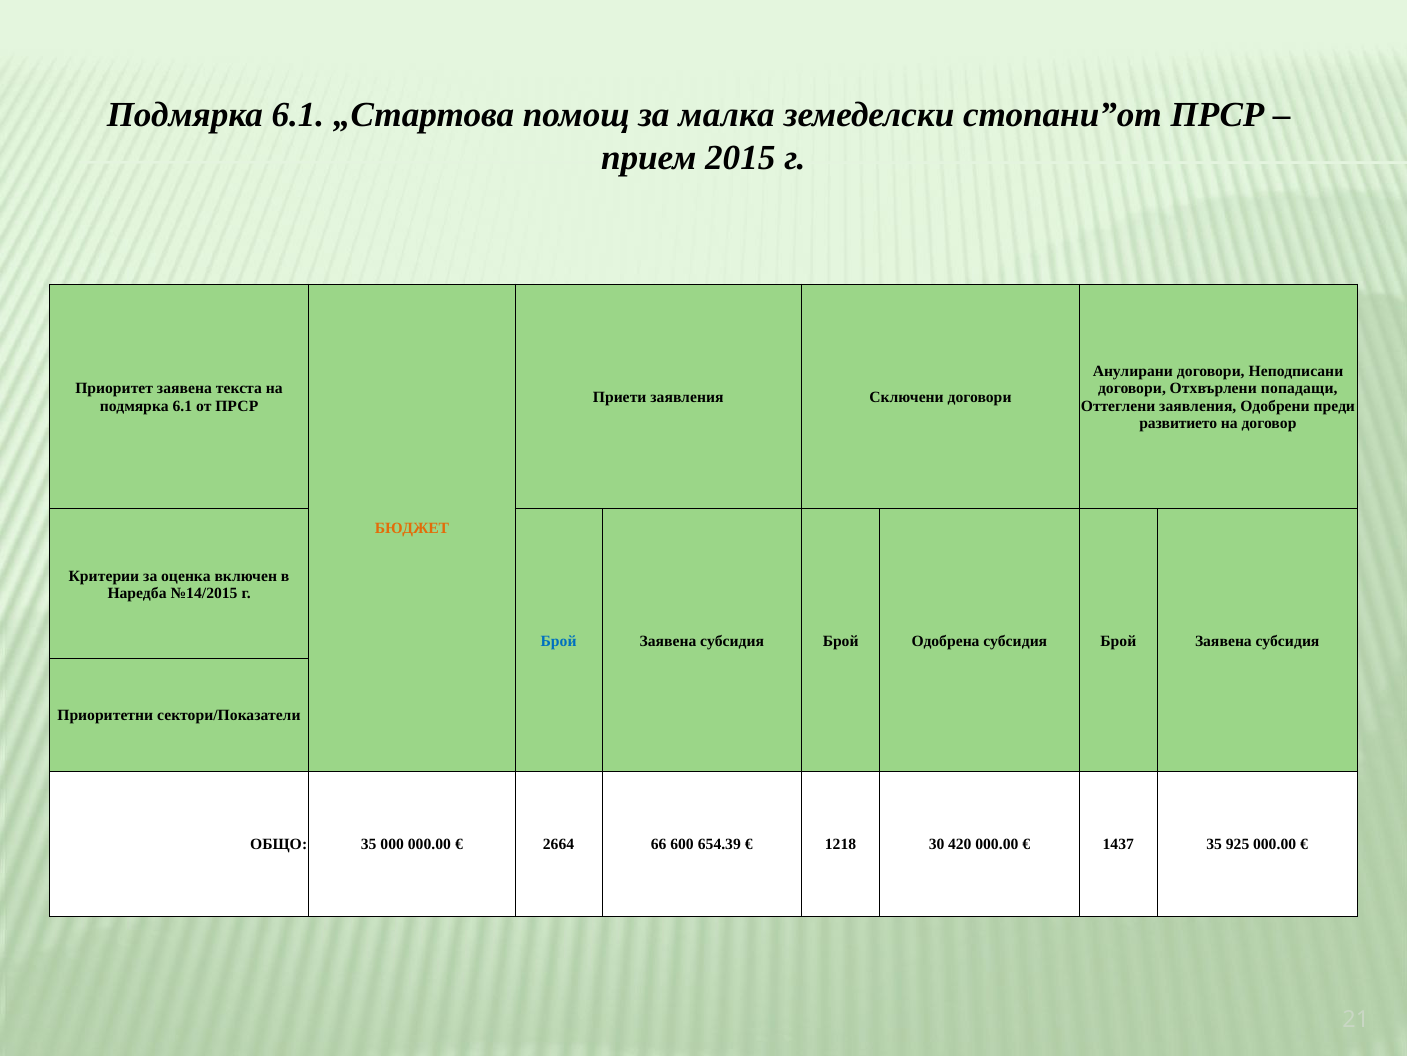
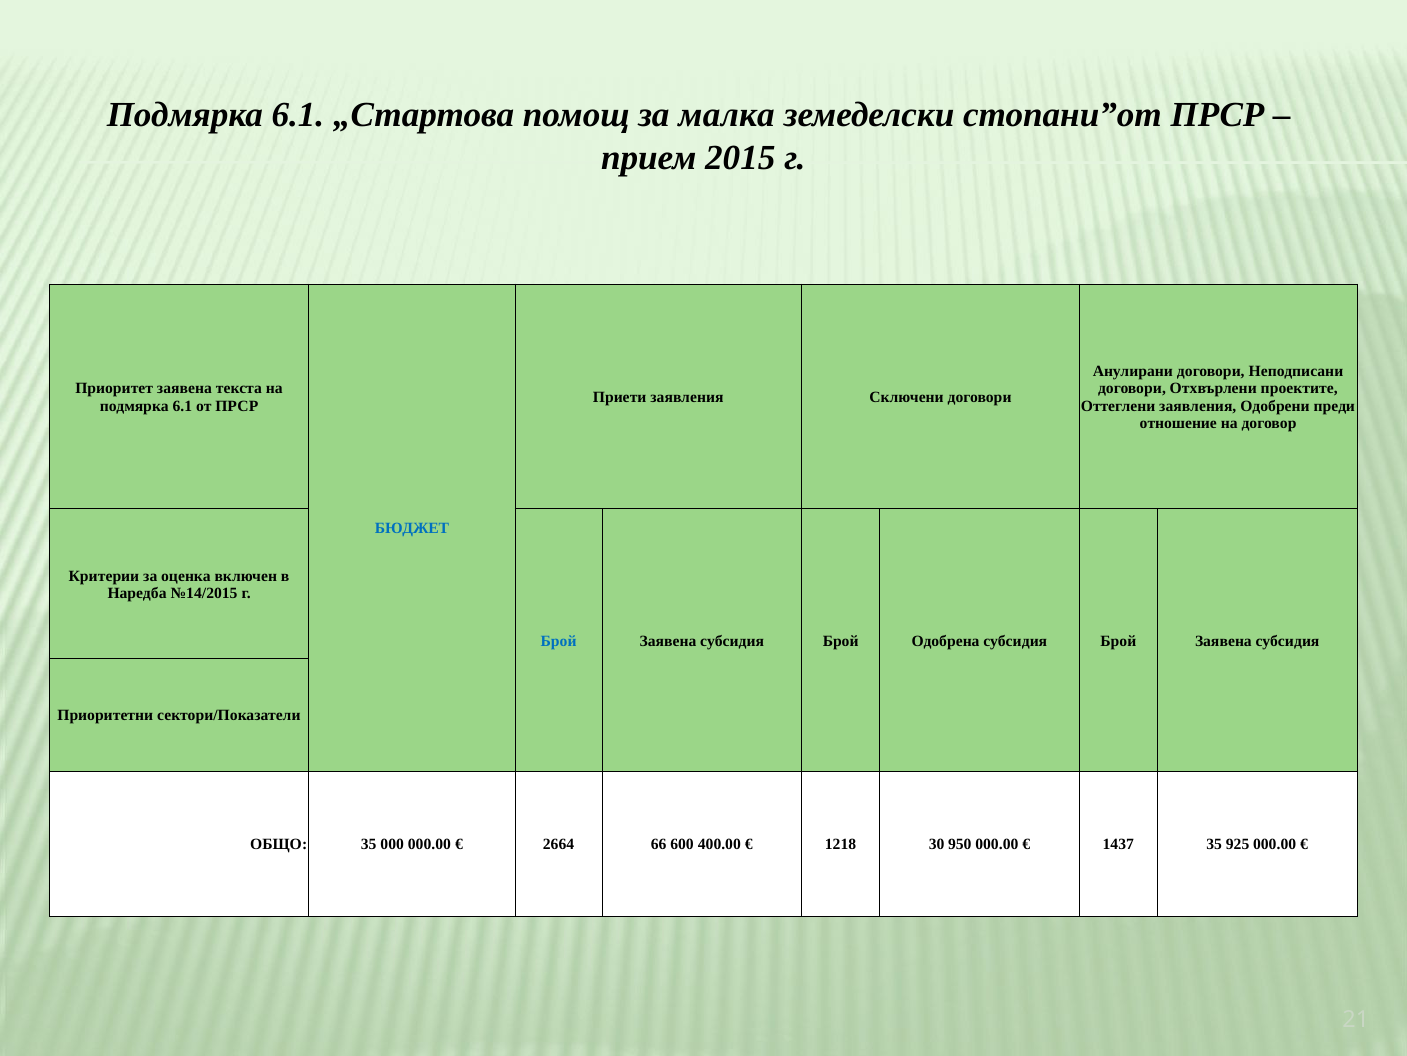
попадащи: попадащи -> проектите (1299, 388)
развитието: развитието -> отношение (1178, 423)
БЮДЖЕТ colour: orange -> blue (412, 528)
654.39: 654.39 -> 400.00 (719, 844)
420: 420 -> 950 (960, 844)
